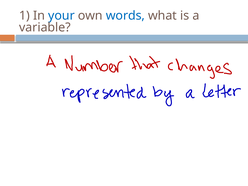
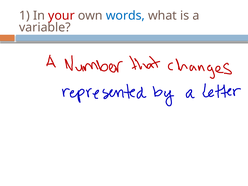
your colour: blue -> red (61, 16)
